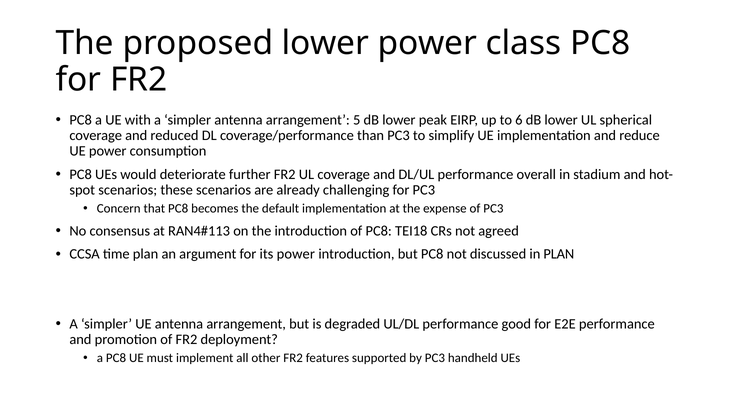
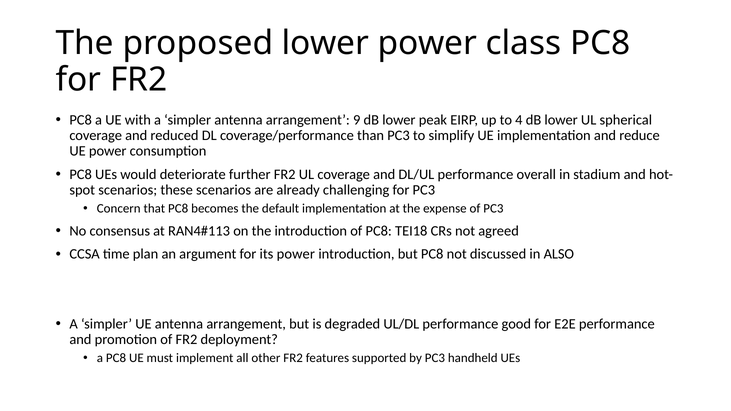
5: 5 -> 9 (357, 120)
6: 6 -> 4 (519, 120)
in PLAN: PLAN -> ALSO (559, 254)
